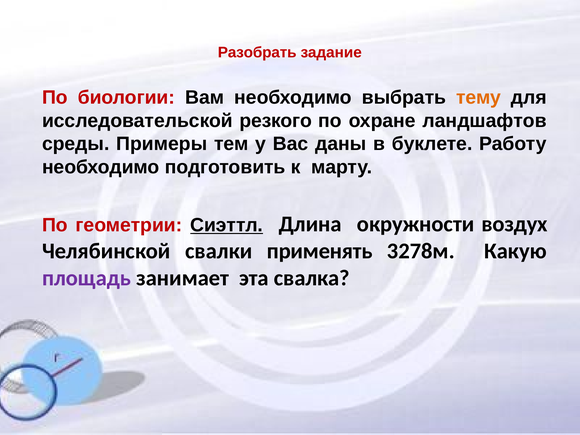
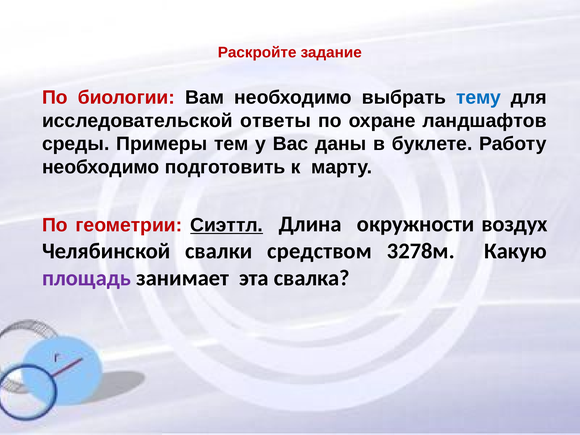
Разобрать: Разобрать -> Раскройте (257, 53)
тему colour: orange -> blue (479, 97)
резкого: резкого -> ответы (275, 121)
применять: применять -> средством (320, 251)
